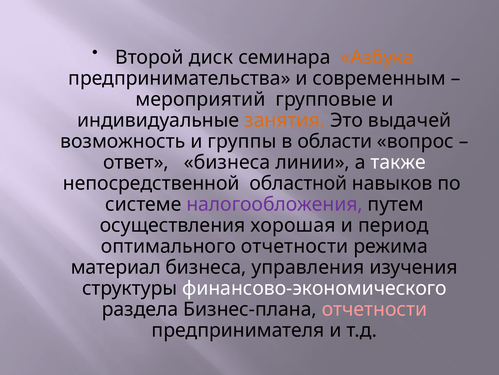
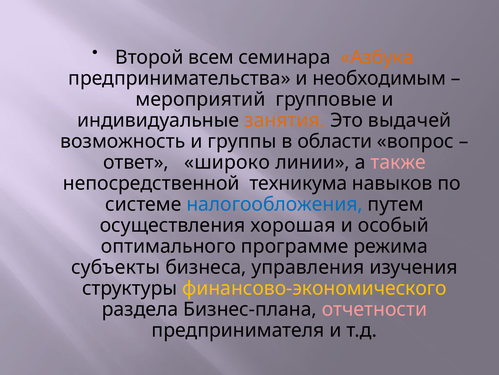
диск: диск -> всем (211, 57)
современным: современным -> необходимым (379, 78)
ответ бизнеса: бизнеса -> широко (227, 162)
также colour: white -> pink (398, 162)
областной: областной -> техникума (298, 183)
налогообложения colour: purple -> blue (275, 204)
период: период -> особый (393, 225)
оптимального отчетности: отчетности -> программе (295, 246)
материал: материал -> субъекты (116, 267)
финансово-экономического colour: white -> yellow (315, 288)
